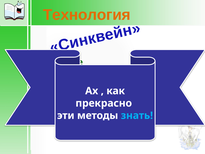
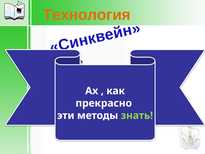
знать colour: light blue -> light green (137, 115)
